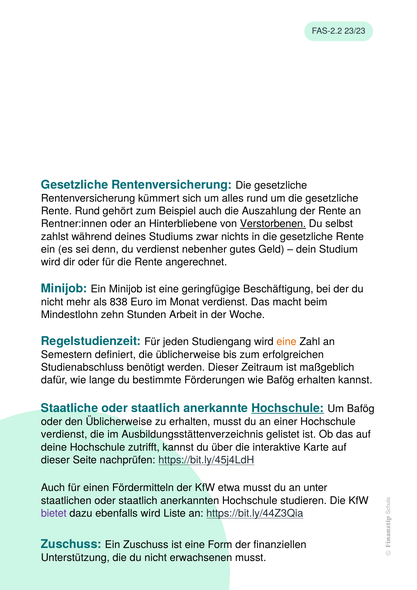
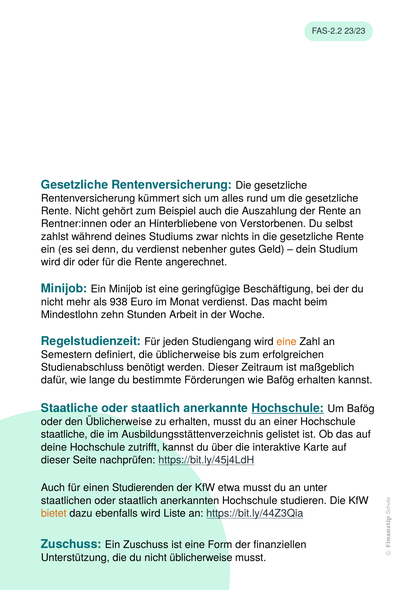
Rente Rund: Rund -> Nicht (87, 211)
Verstorbenen underline: present -> none (273, 224)
838: 838 -> 938 (119, 302)
verdienst: verdienst -> staatliche (64, 434)
Fördermitteln: Fördermitteln -> Studierenden (143, 488)
bietet colour: purple -> orange (54, 513)
nicht erwachsenen: erwachsenen -> üblicherweise (201, 557)
